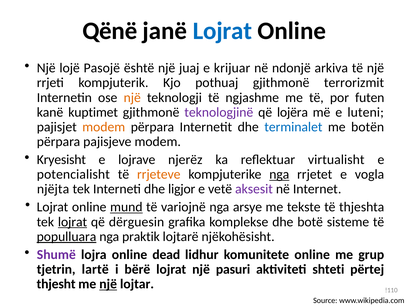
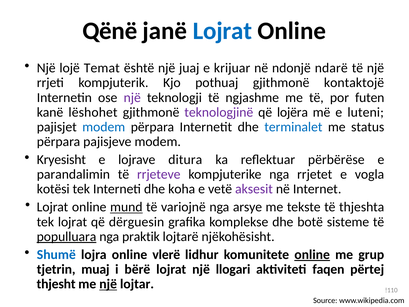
Pasojë: Pasojë -> Temat (102, 68)
arkiva: arkiva -> ndarë (331, 68)
terrorizmit: terrorizmit -> kontaktojë (354, 83)
një colour: orange -> purple (132, 97)
kuptimet: kuptimet -> lëshohet (93, 112)
modem colour: orange -> blue (104, 127)
botën: botën -> status (368, 127)
njerëz: njerëz -> ditura (185, 160)
virtualisht: virtualisht -> përbërëse (336, 160)
potencialisht: potencialisht -> parandalimin (73, 174)
rrjeteve colour: orange -> purple (159, 174)
nga underline: present -> none (279, 174)
njëjta: njëjta -> kotësi (53, 189)
ligjor: ligjor -> koha (182, 189)
lojrat underline: present -> none (73, 222)
Shumë colour: purple -> blue (56, 254)
dead: dead -> vlerë (166, 254)
online underline: none -> present (312, 254)
lartë: lartë -> muaj (95, 269)
pasuri: pasuri -> llogari (233, 269)
shteti: shteti -> faqen (328, 269)
